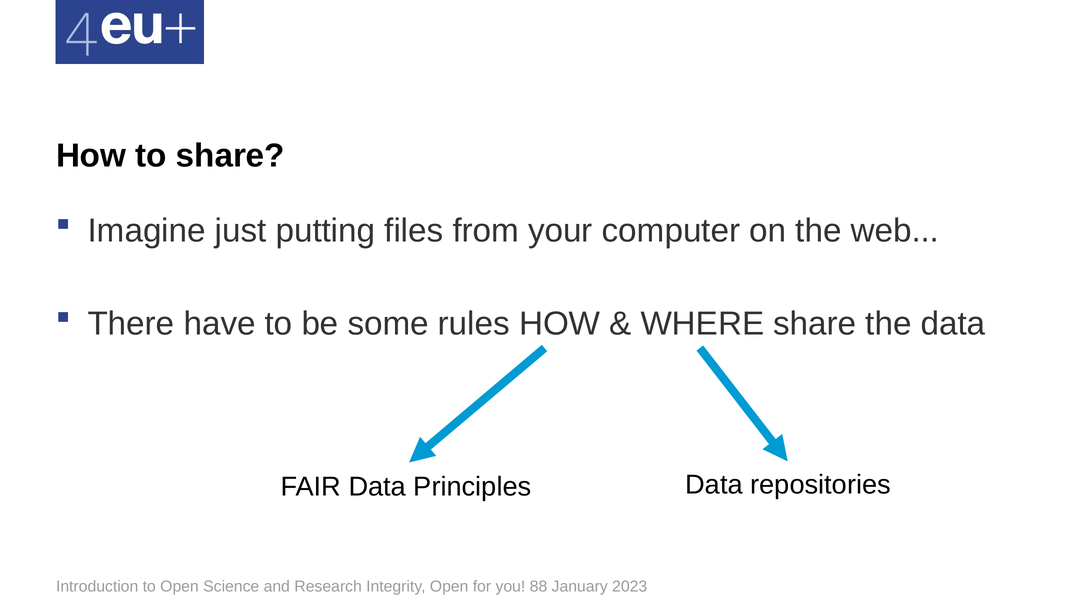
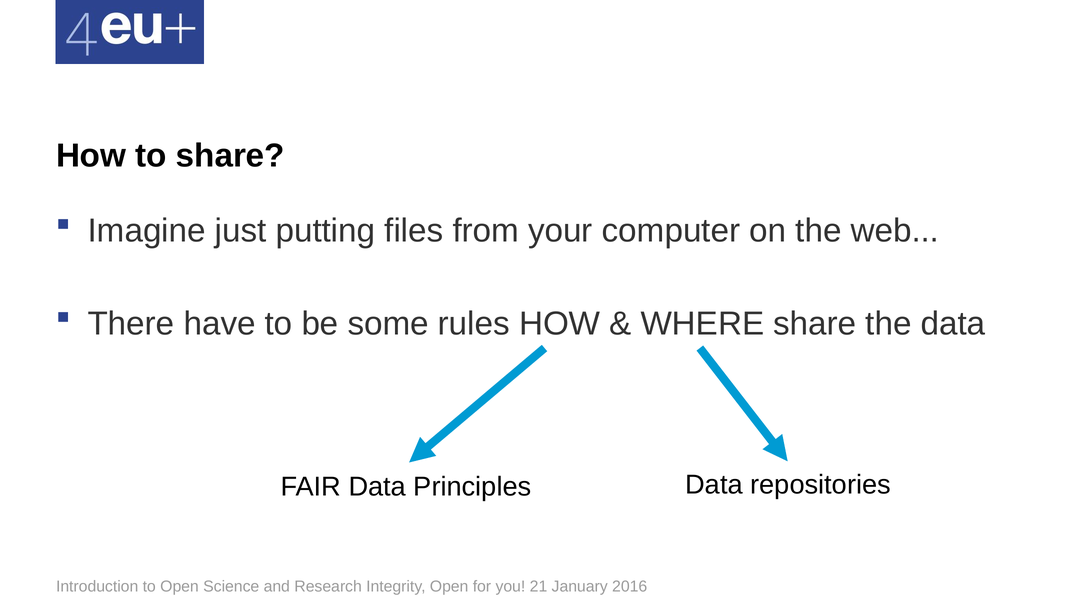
88: 88 -> 21 (539, 587)
2023: 2023 -> 2016 (630, 587)
